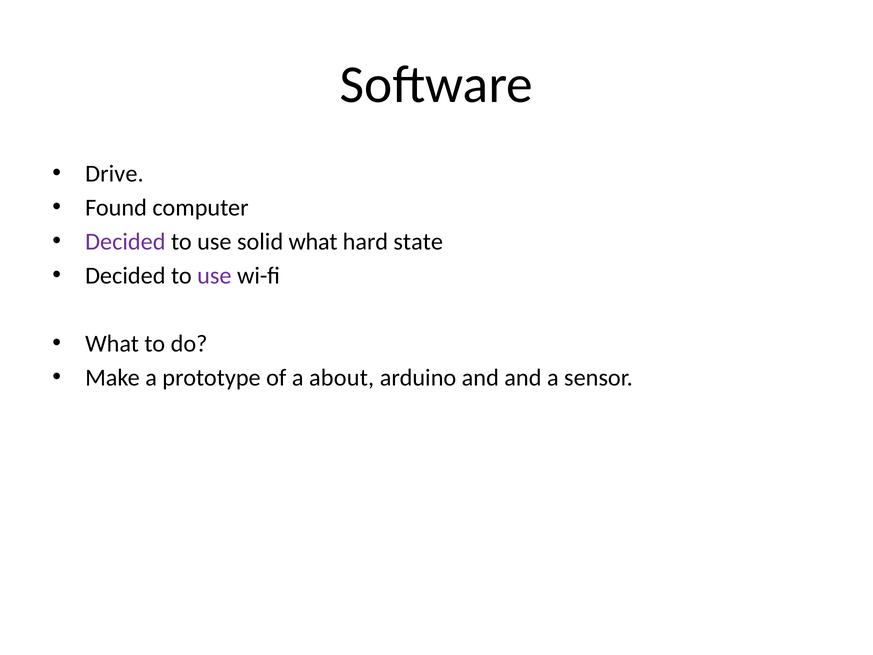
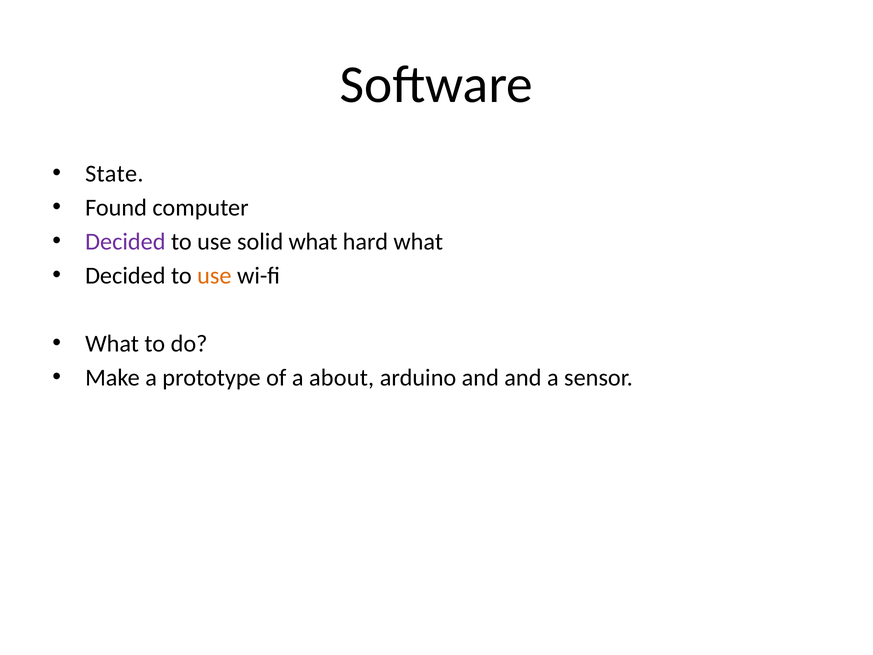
Drive: Drive -> State (114, 173)
hard state: state -> what (418, 241)
use colour: purple -> orange (214, 275)
